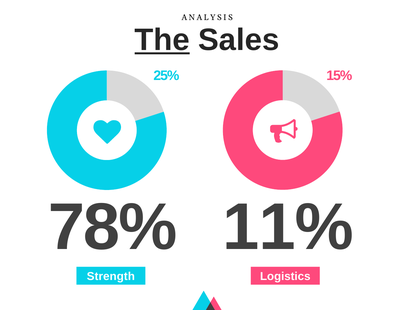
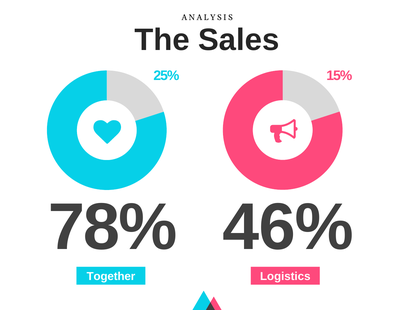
The underline: present -> none (162, 40)
11%: 11% -> 46% (288, 228)
Strength: Strength -> Together (111, 277)
